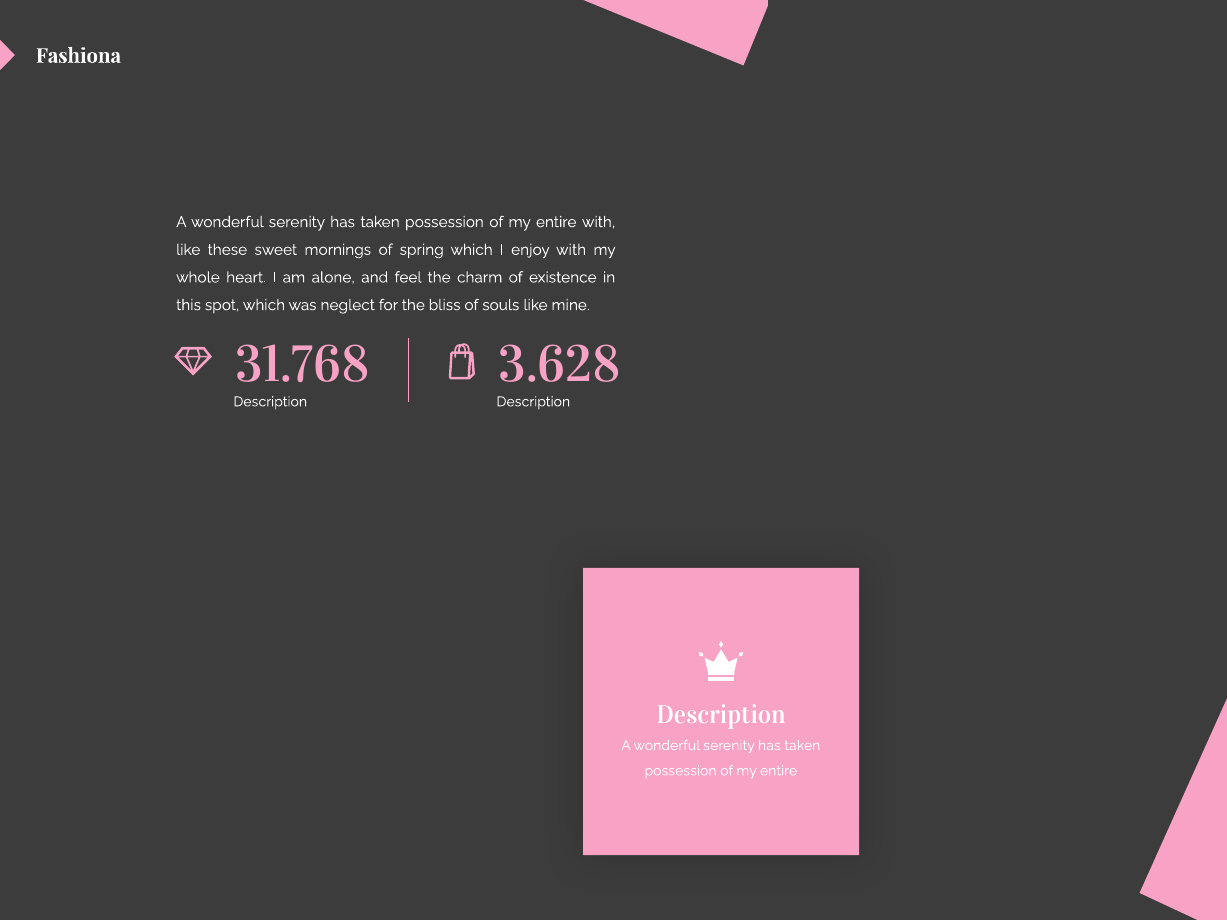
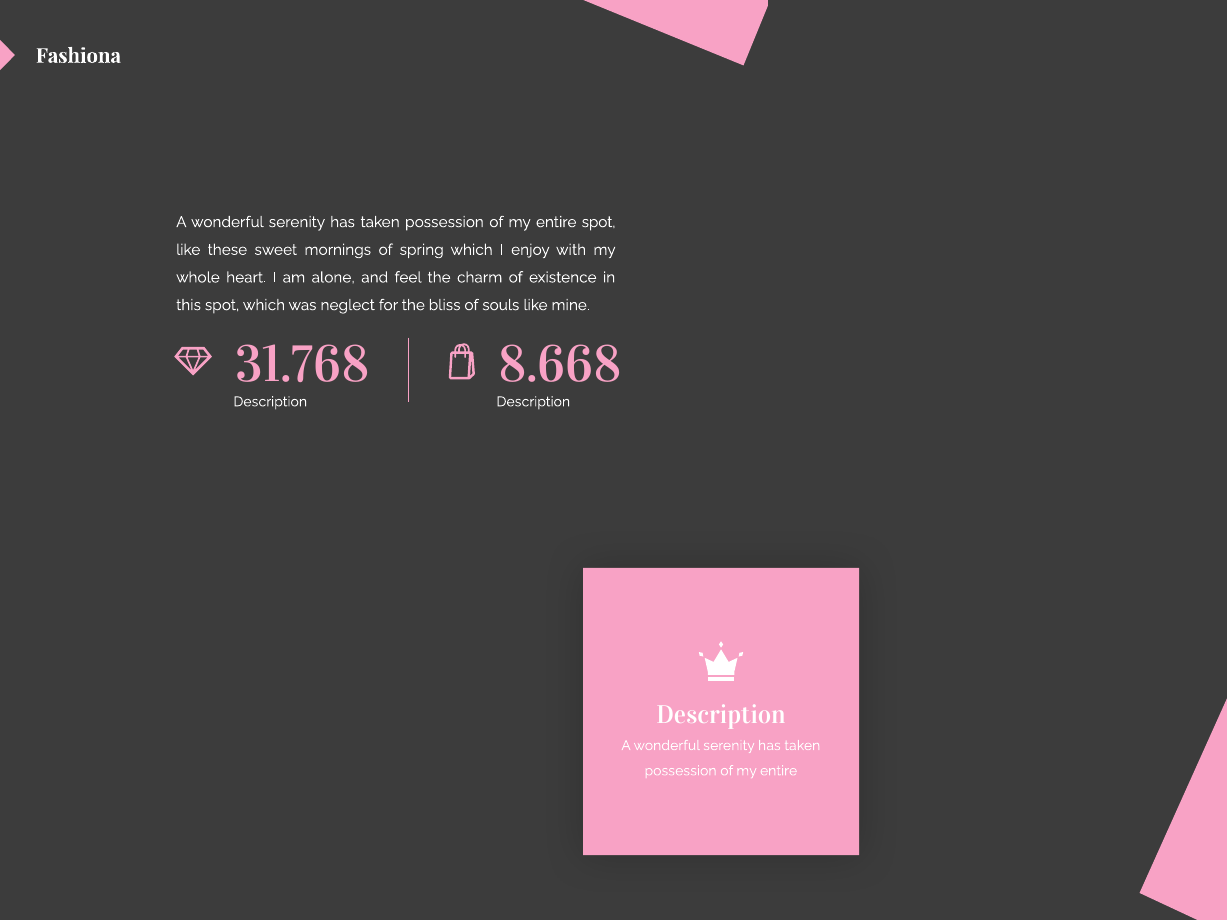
entire with: with -> spot (599, 222)
3.628: 3.628 -> 8.668 (560, 365)
